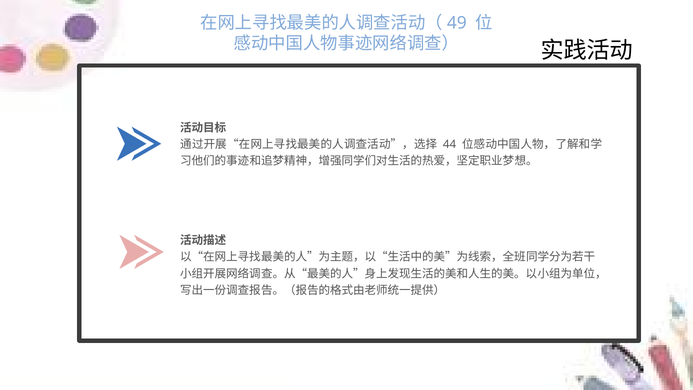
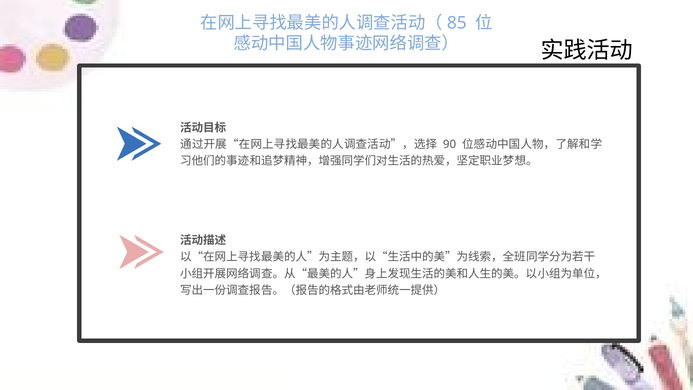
49: 49 -> 85 (457, 23)
44: 44 -> 90 (450, 144)
